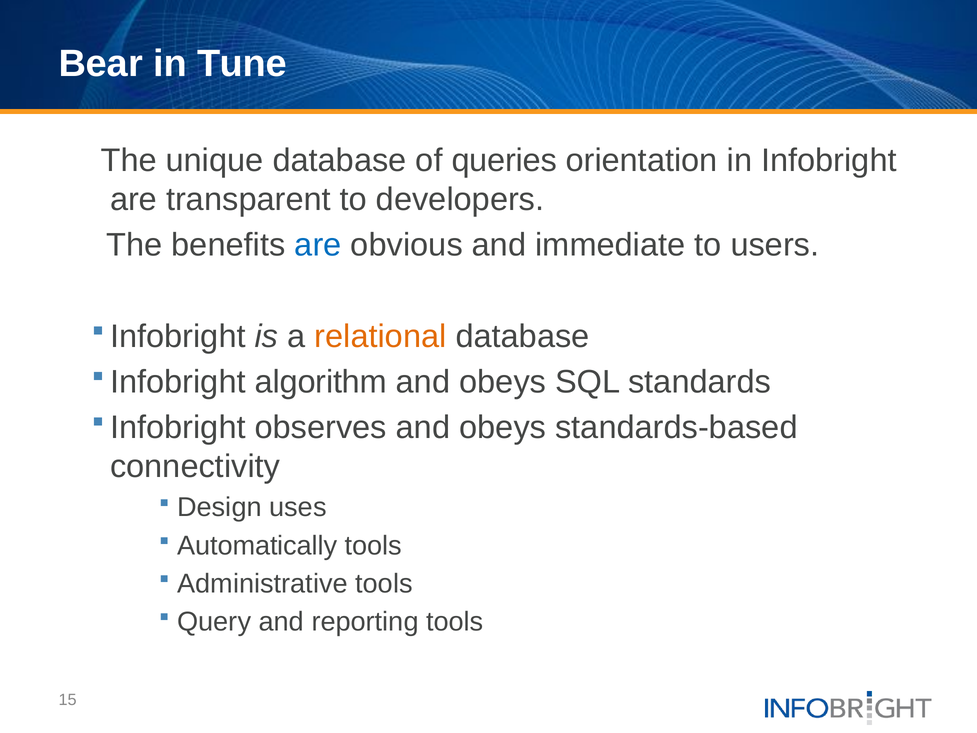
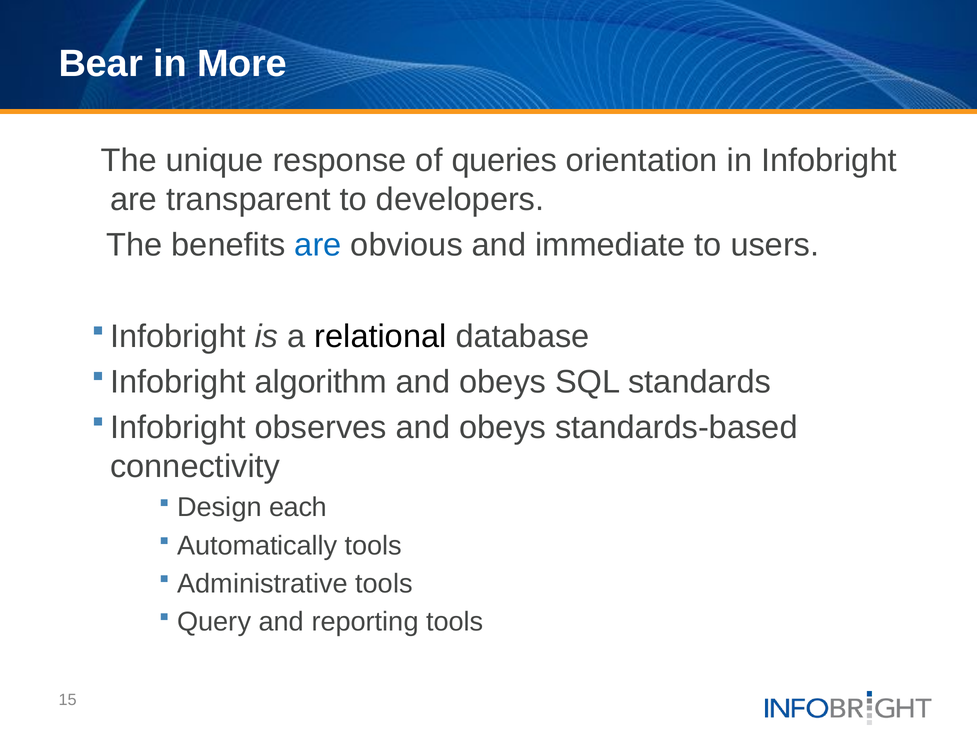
Tune: Tune -> More (242, 64)
unique database: database -> response (340, 160)
relational colour: orange -> black (380, 336)
uses: uses -> each (298, 507)
